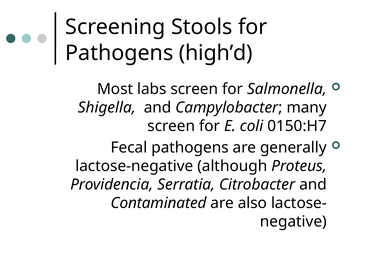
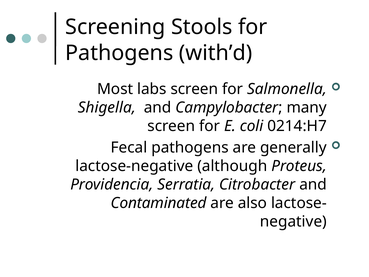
high’d: high’d -> with’d (216, 53)
0150:H7: 0150:H7 -> 0214:H7 (297, 126)
